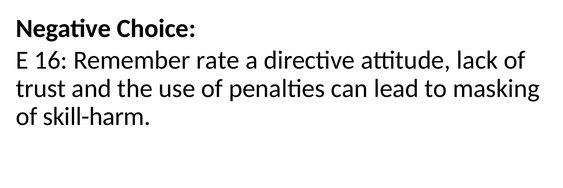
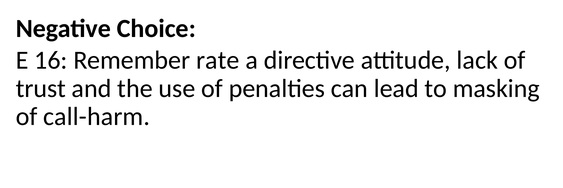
skill-harm: skill-harm -> call-harm (97, 116)
